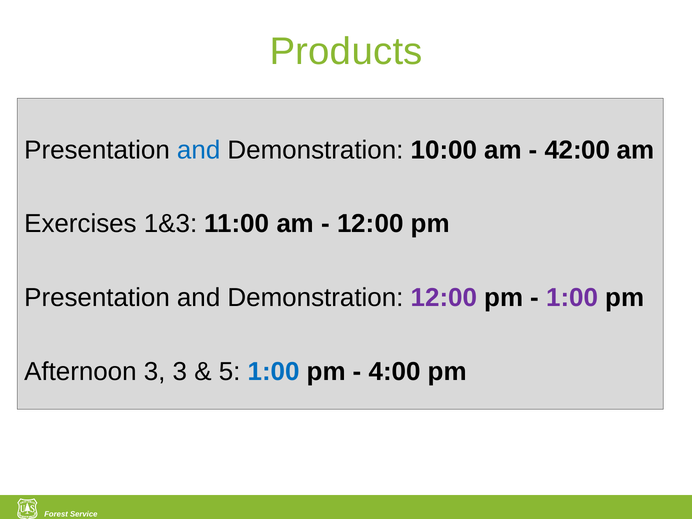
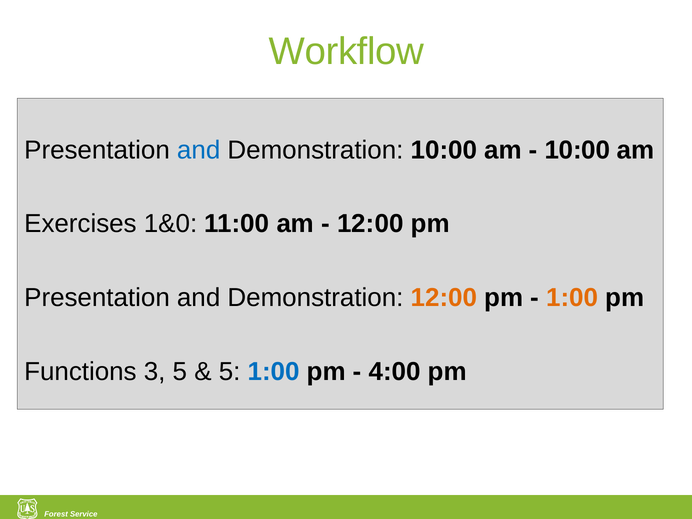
Products: Products -> Workflow (346, 52)
42:00: 42:00 -> 10:00 (577, 150)
1&3: 1&3 -> 1&0 (170, 224)
12:00 colour: purple -> orange (444, 298)
1:00 colour: purple -> orange (572, 298)
Afternoon: Afternoon -> Functions (80, 372)
3 3: 3 -> 5 (180, 372)
